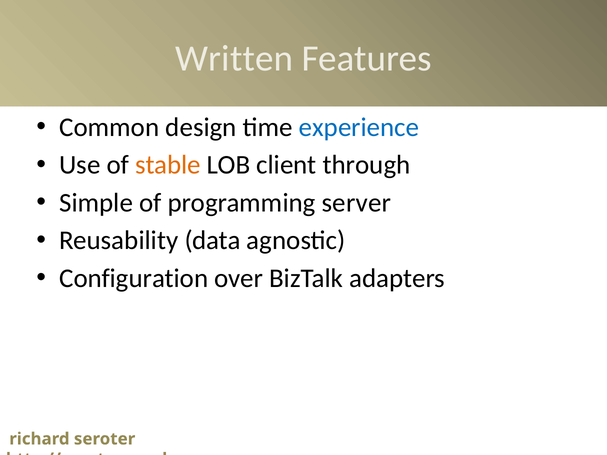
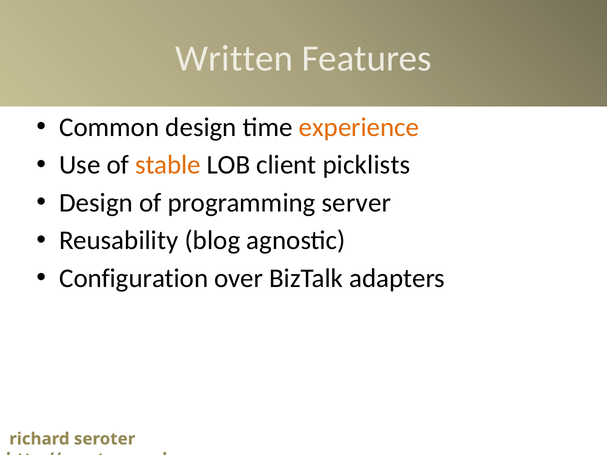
experience colour: blue -> orange (359, 127)
through: through -> picklists (366, 165)
Simple: Simple -> Design (96, 203)
data: data -> blog (212, 241)
